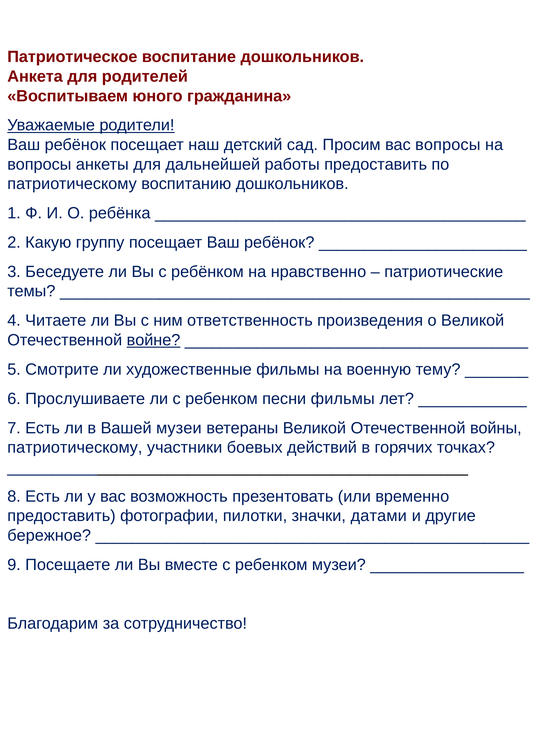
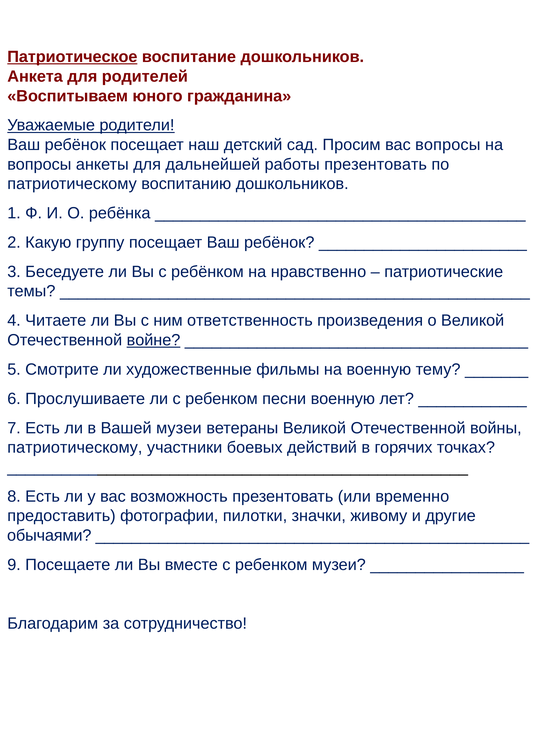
Патриотическое underline: none -> present (72, 57)
работы предоставить: предоставить -> презентовать (376, 164)
песни фильмы: фильмы -> военную (343, 399)
датами: датами -> живому (379, 516)
бережное: бережное -> обычаями (49, 536)
